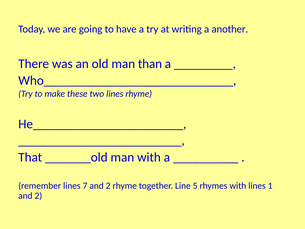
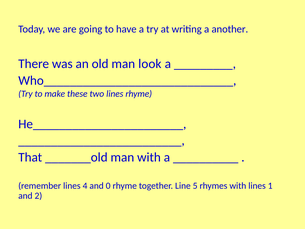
than: than -> look (150, 64)
7: 7 -> 4 (85, 186)
2: 2 -> 0 (108, 186)
